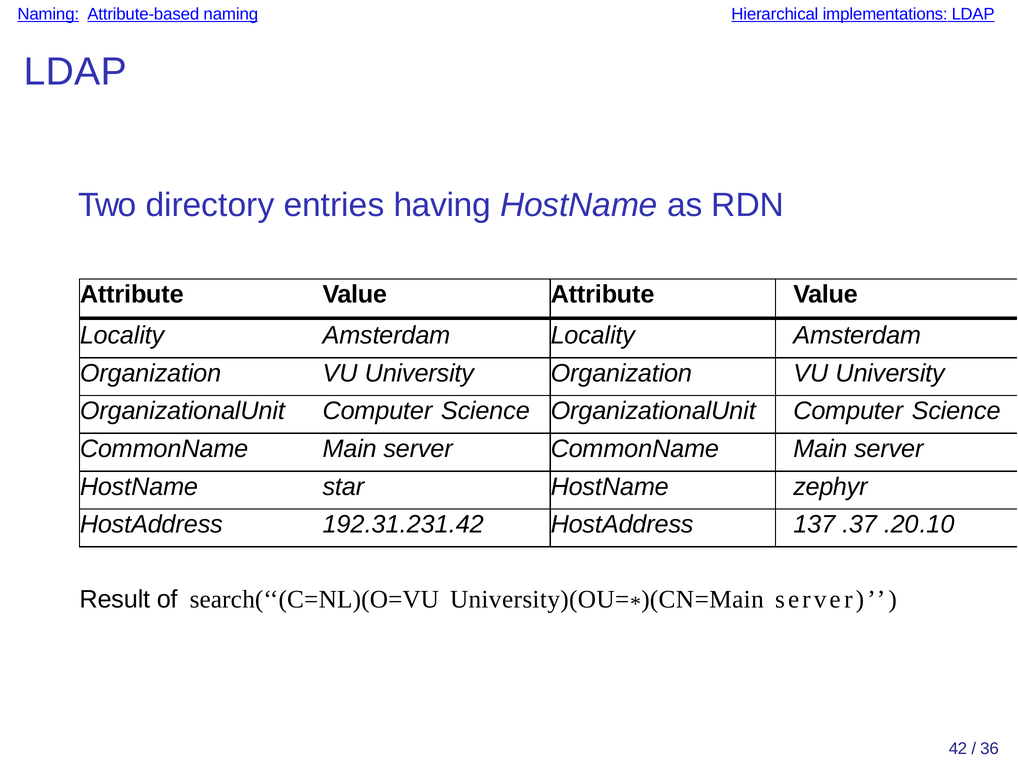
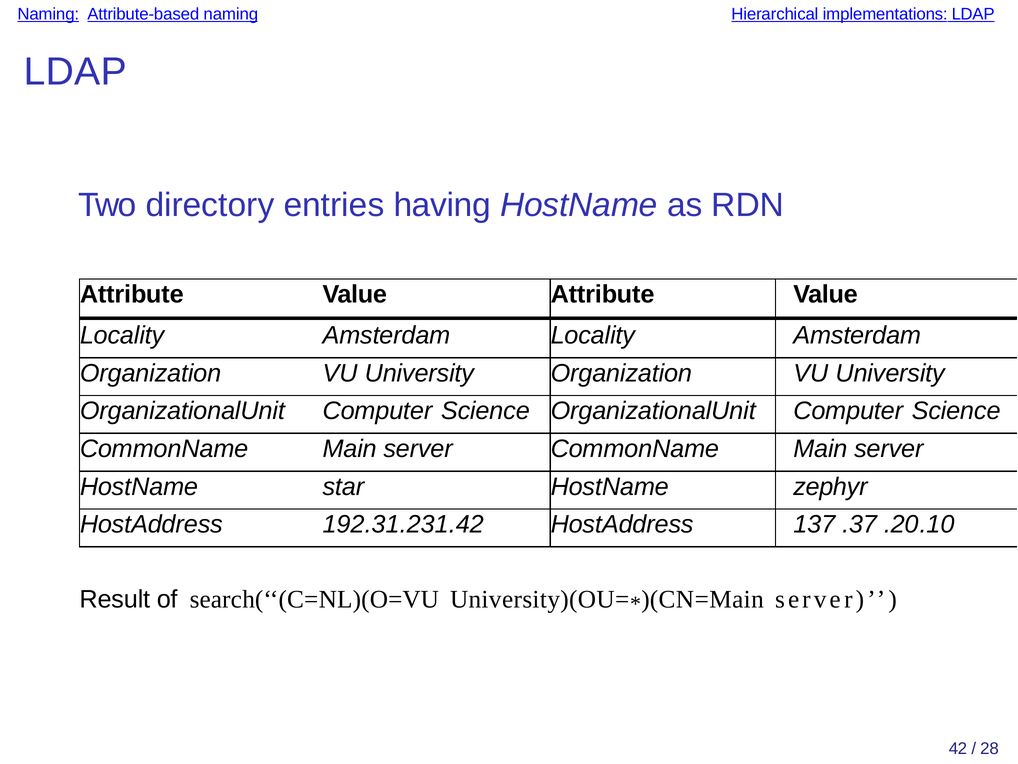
36: 36 -> 28 (989, 749)
